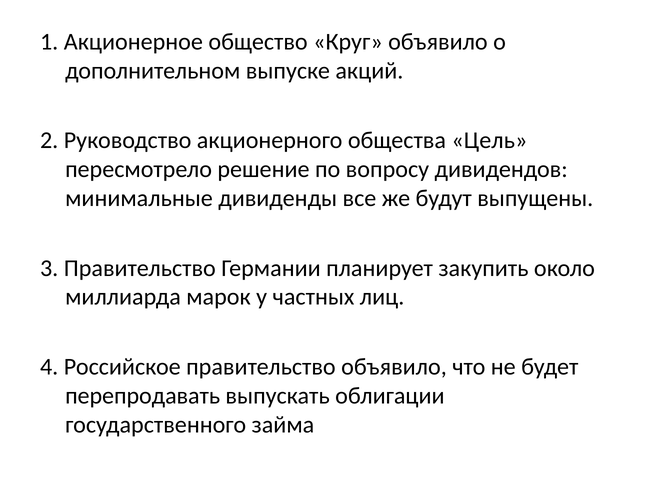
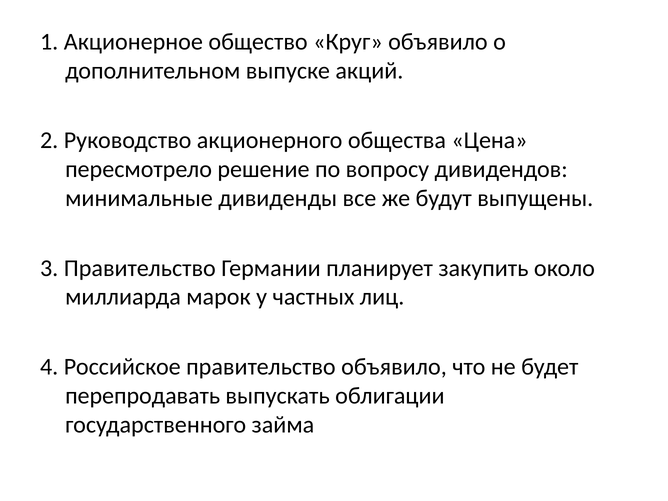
Цель: Цель -> Цена (489, 140)
